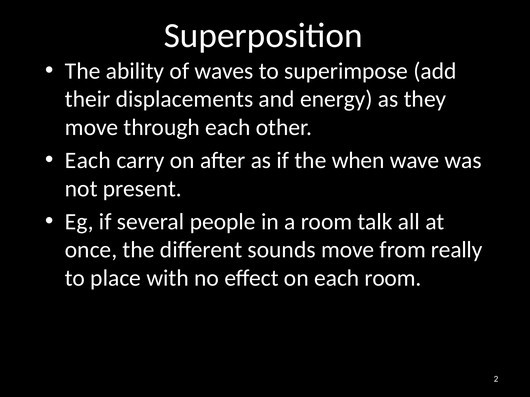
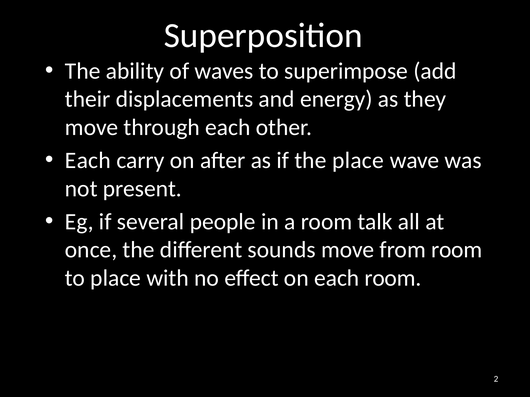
the when: when -> place (358, 161)
from really: really -> room (457, 250)
